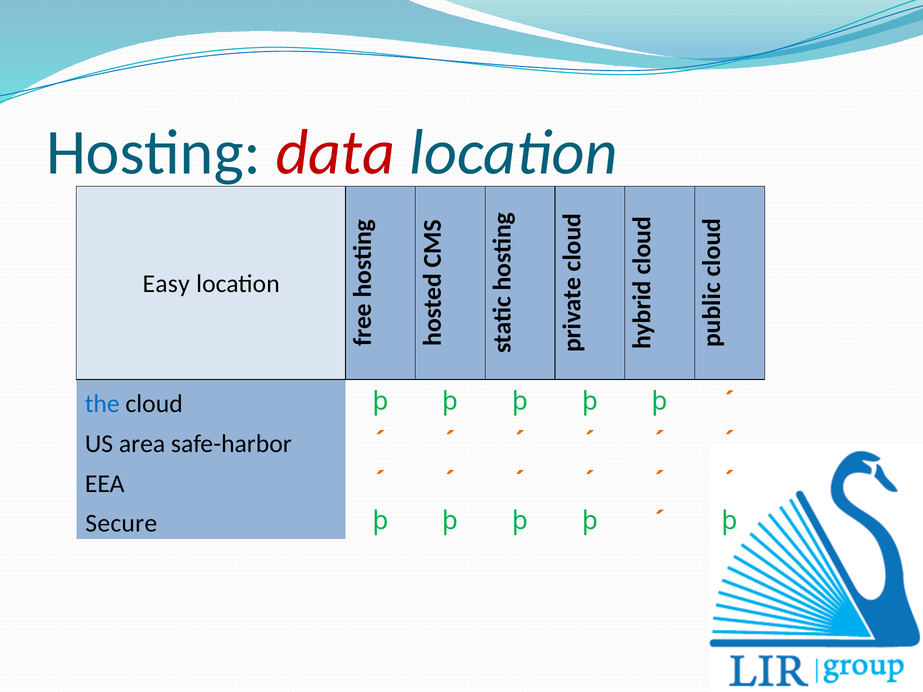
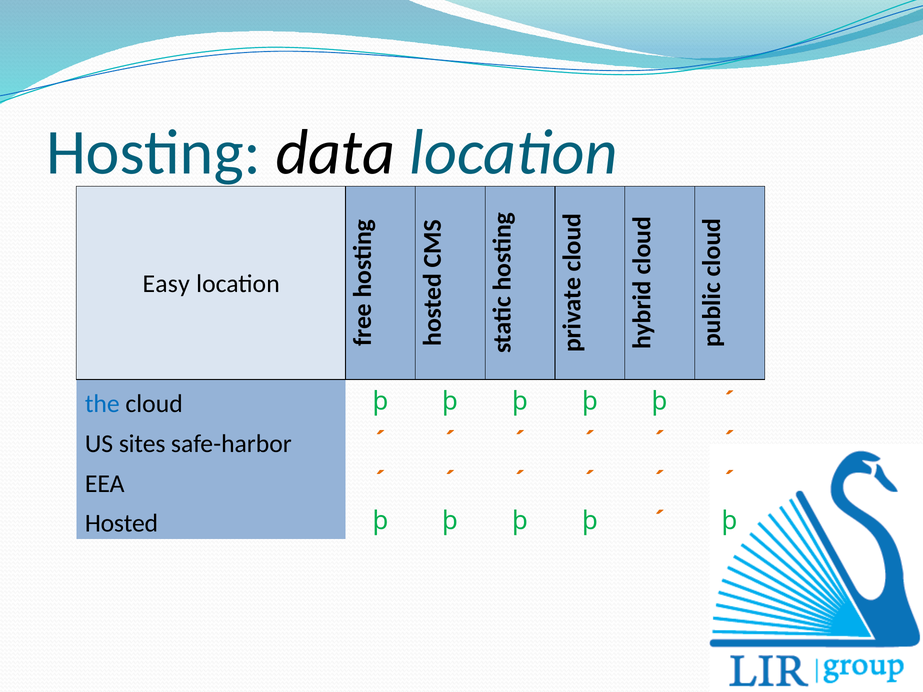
data colour: red -> black (335, 152)
area: area -> sites (142, 444)
Secure: Secure -> Hosted (121, 524)
